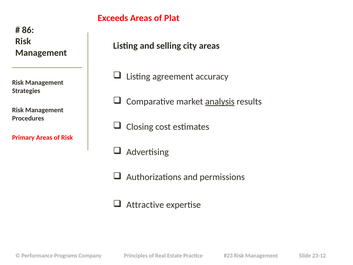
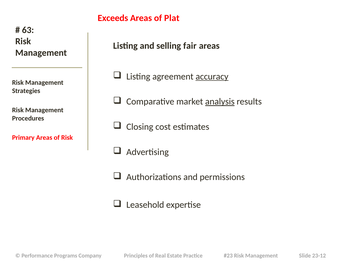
86: 86 -> 63 (28, 30)
city: city -> fair (190, 46)
accuracy underline: none -> present (212, 76)
Attractive: Attractive -> Leasehold (145, 205)
